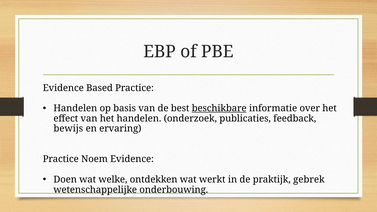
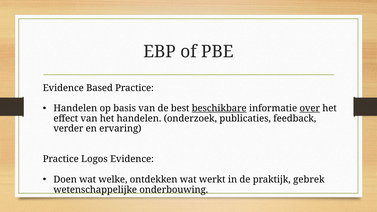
over underline: none -> present (310, 108)
bewijs: bewijs -> verder (68, 129)
Noem: Noem -> Logos (94, 159)
